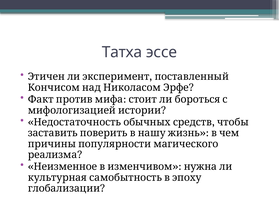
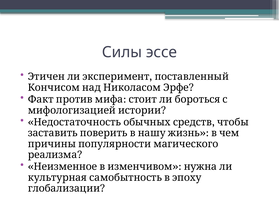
Татха: Татха -> Силы (122, 52)
